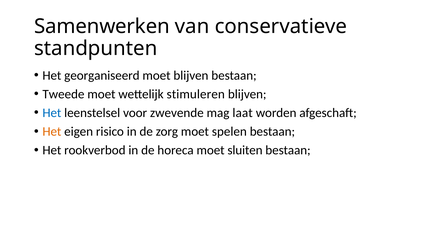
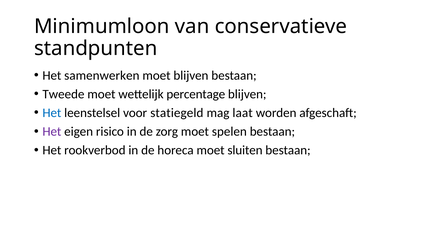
Samenwerken: Samenwerken -> Minimumloon (102, 26)
georganiseerd: georganiseerd -> samenwerken (102, 76)
stimuleren: stimuleren -> percentage (196, 94)
zwevende: zwevende -> statiegeld (177, 113)
Het colour: orange -> purple (52, 132)
